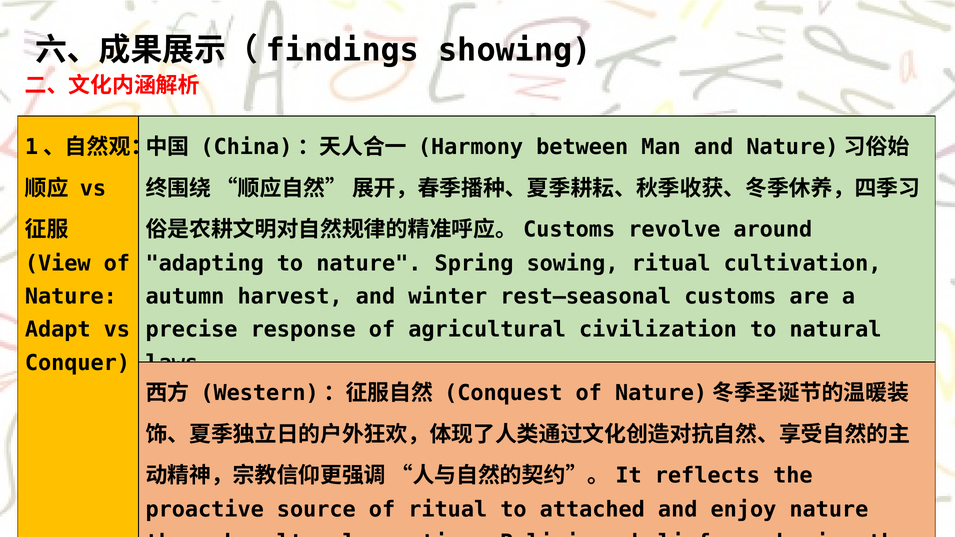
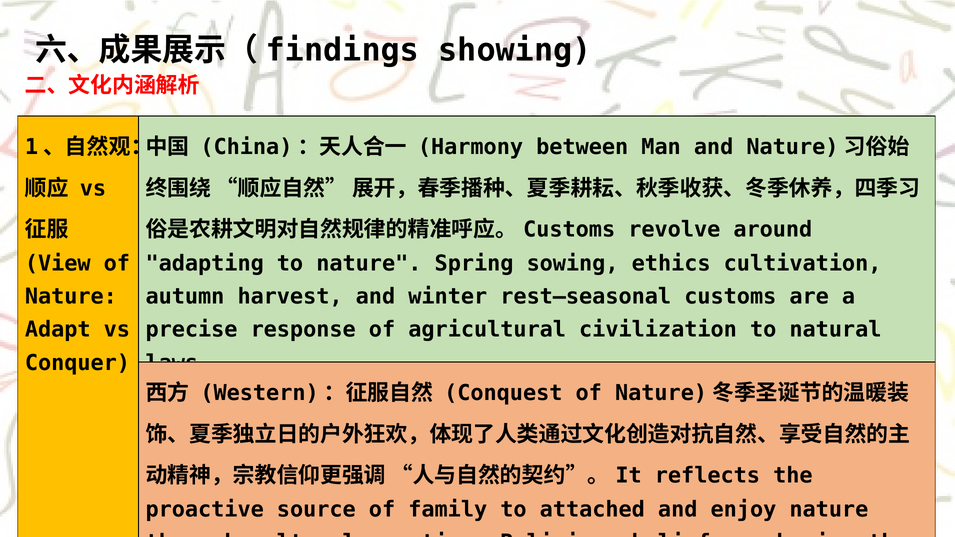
sowing ritual: ritual -> ethics (671, 264)
of ritual: ritual -> family (448, 510)
